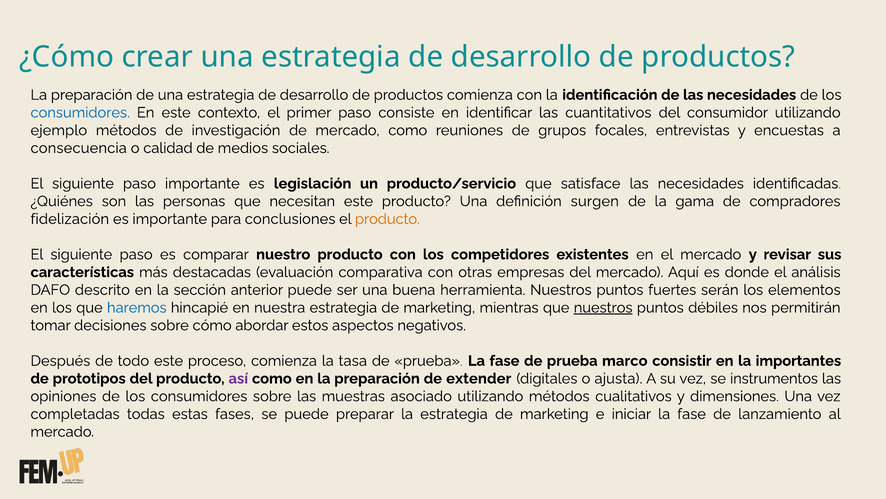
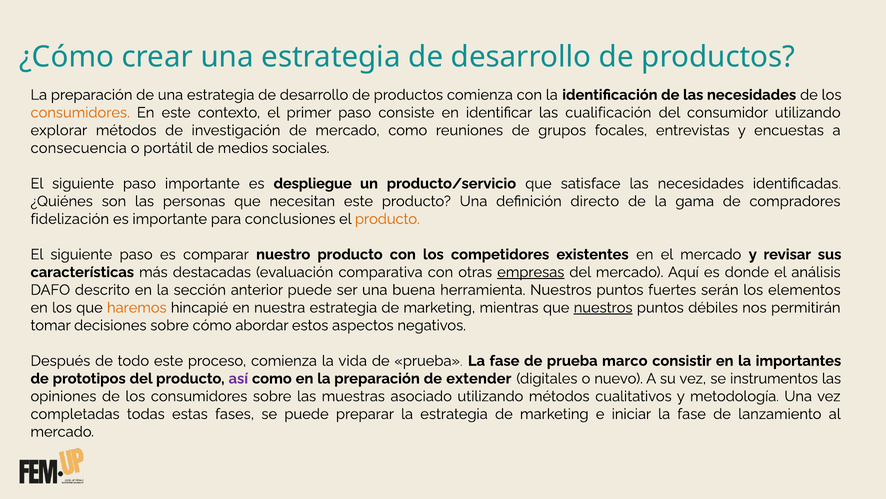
consumidores colour: blue -> orange (80, 112)
cuantitativos: cuantitativos -> cualificación (608, 112)
ejemplo: ejemplo -> explorar (59, 130)
calidad: calidad -> portátil (168, 148)
legislación: legislación -> despliegue (313, 183)
surgen: surgen -> directo (595, 201)
empresas underline: none -> present (531, 272)
haremos colour: blue -> orange (137, 307)
tasa: tasa -> vida (353, 360)
ajusta: ajusta -> nuevo (619, 378)
dimensiones: dimensiones -> metodología (734, 396)
